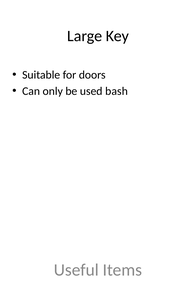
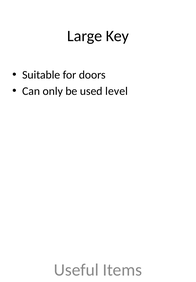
bash: bash -> level (117, 91)
